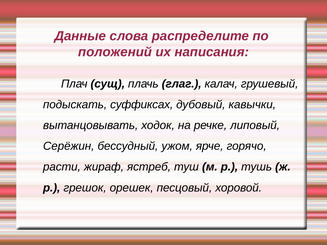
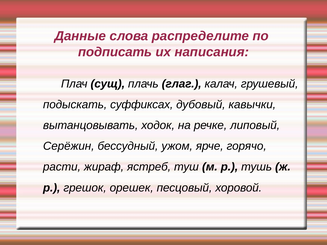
положений: положений -> подписать (115, 52)
